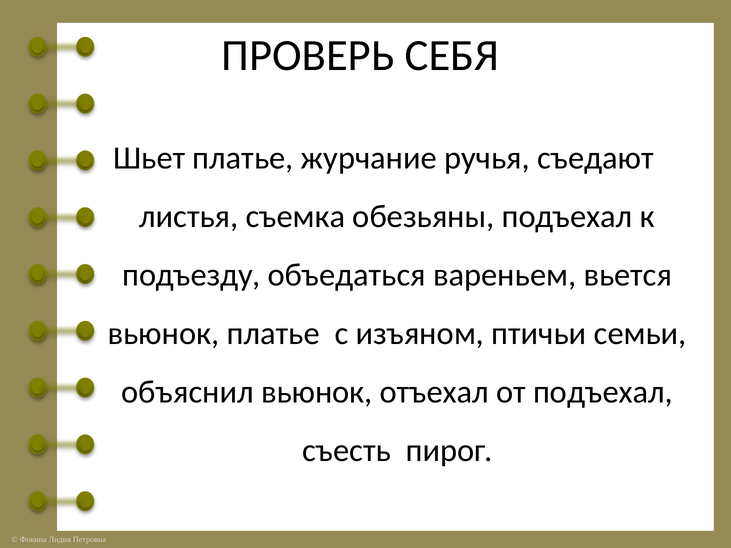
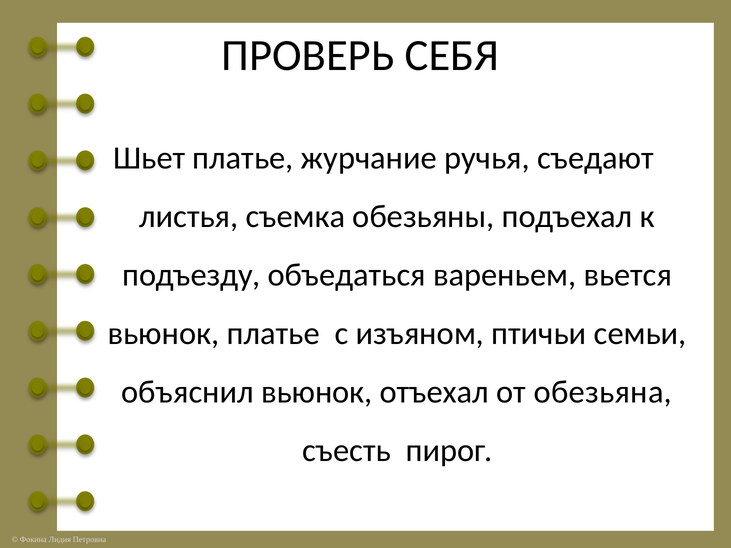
от подъехал: подъехал -> обезьяна (603, 392)
